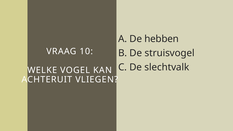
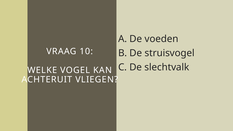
hebben: hebben -> voeden (162, 39)
